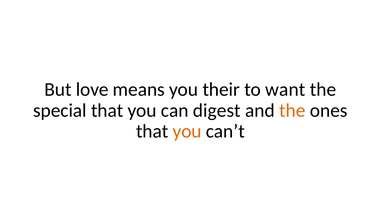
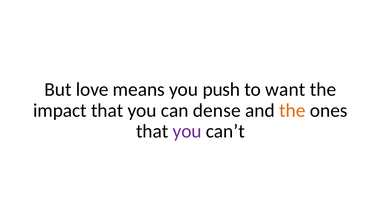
their: their -> push (221, 90)
special: special -> impact (60, 111)
digest: digest -> dense (217, 111)
you colour: orange -> purple (187, 131)
